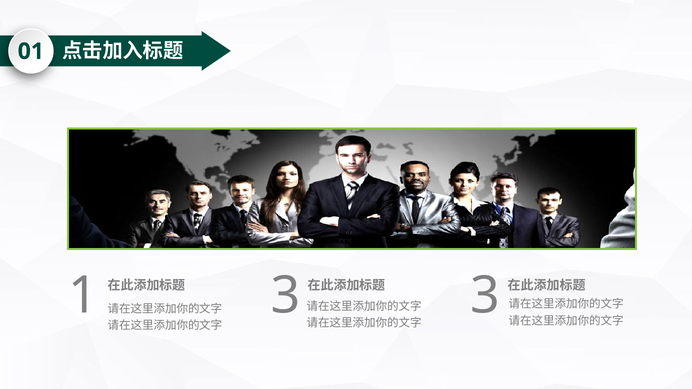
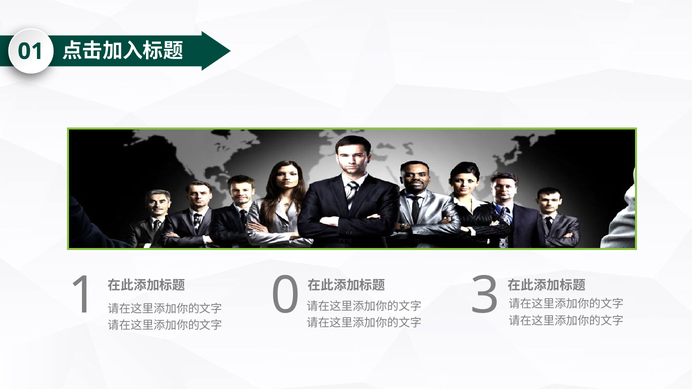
1 3: 3 -> 0 (285, 296)
